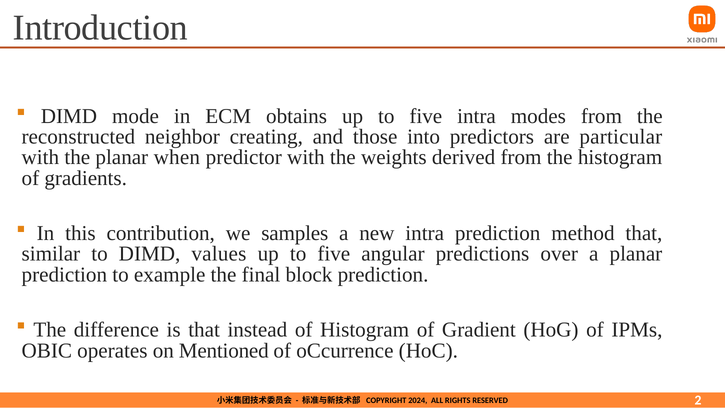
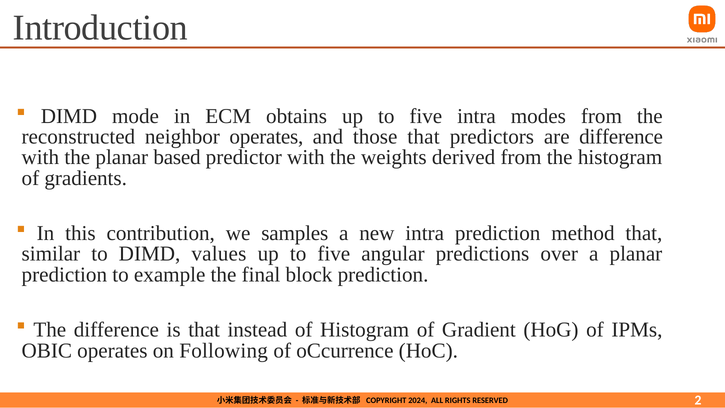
neighbor creating: creating -> operates (266, 137)
those into: into -> that (423, 137)
are particular: particular -> difference (621, 137)
when: when -> based (177, 157)
Mentioned: Mentioned -> Following (224, 350)
